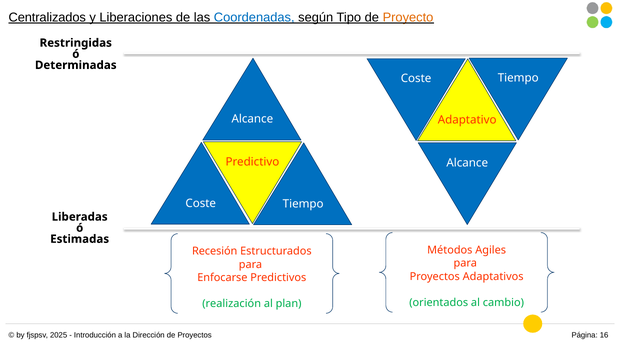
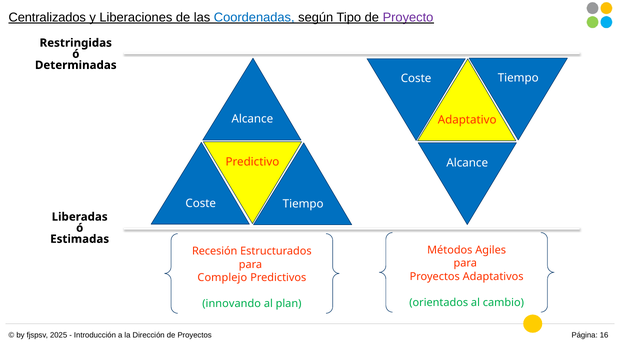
Proyecto colour: orange -> purple (408, 17)
Enfocarse: Enfocarse -> Complejo (222, 278)
realización: realización -> innovando (232, 304)
